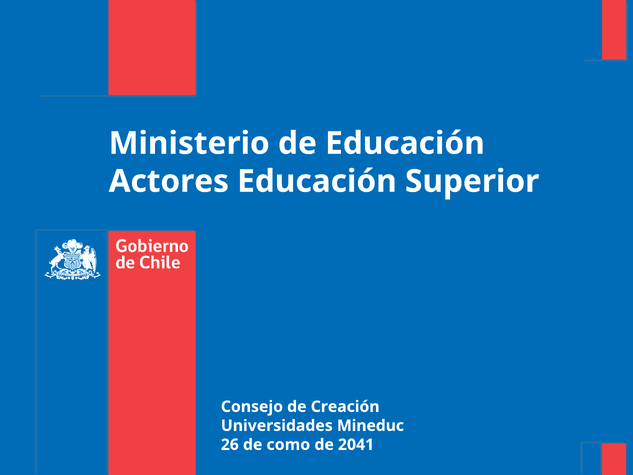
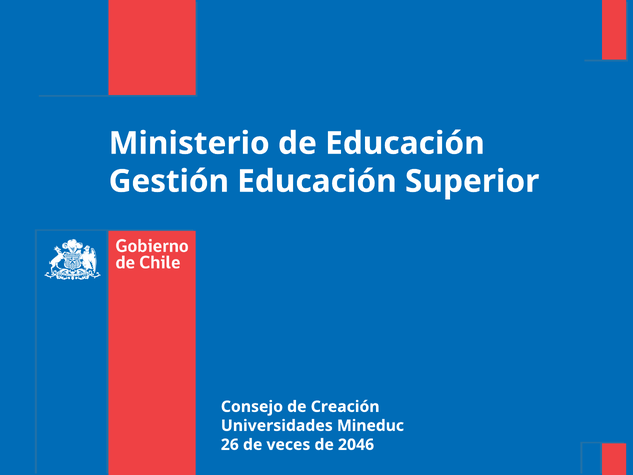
Actores: Actores -> Gestión (169, 181)
como: como -> veces (288, 444)
2041: 2041 -> 2046 (356, 444)
